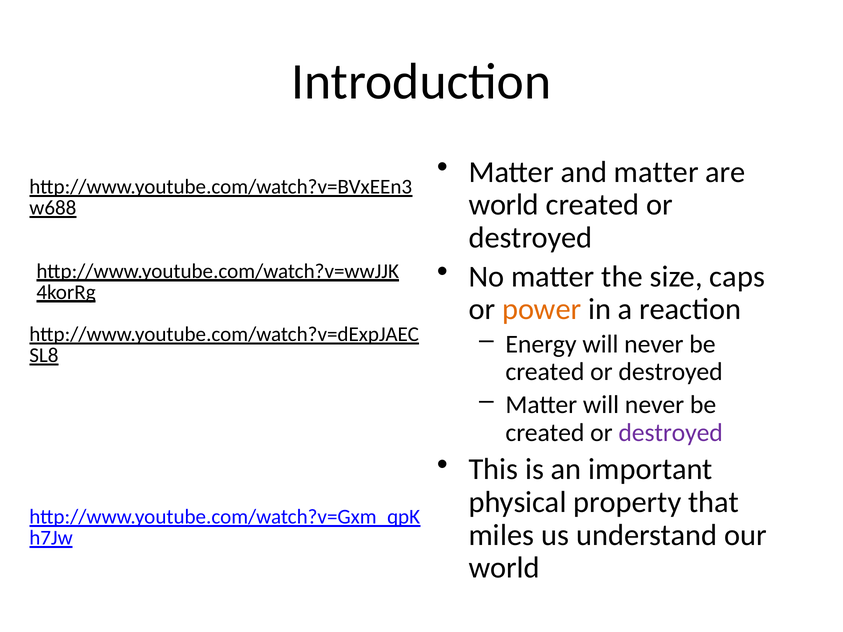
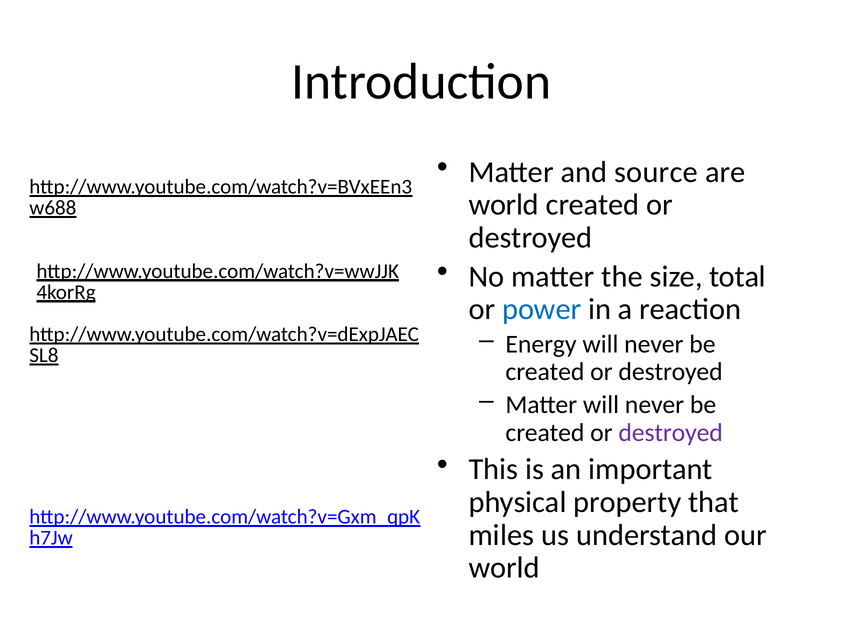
and matter: matter -> source (656, 172)
caps: caps -> total (737, 277)
power colour: orange -> blue (542, 309)
